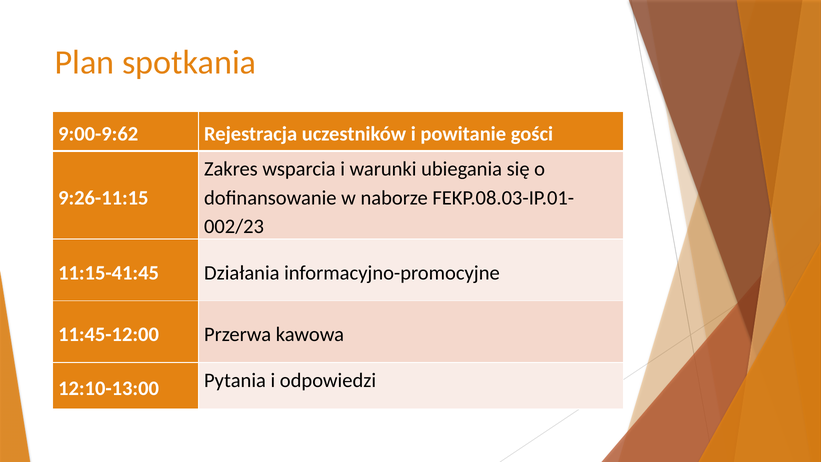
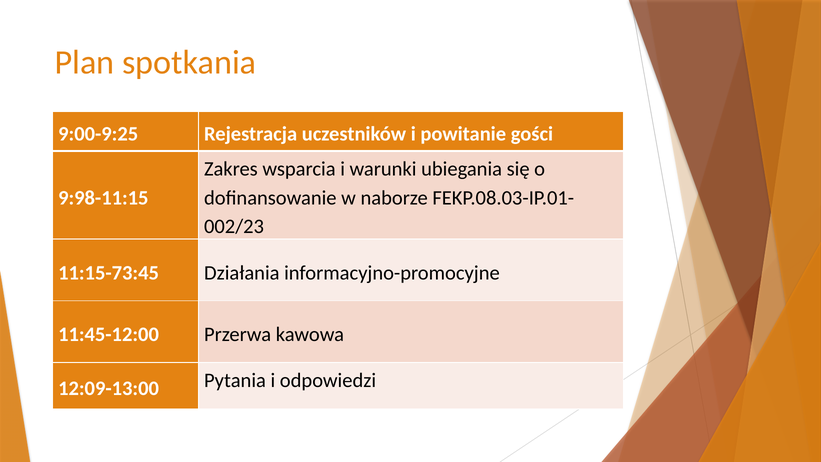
9:00-9:62: 9:00-9:62 -> 9:00-9:25 (98, 134)
9:26-11:15: 9:26-11:15 -> 9:98-11:15 (103, 198)
11:15-41:45: 11:15-41:45 -> 11:15-73:45 (109, 273)
12:10-13:00: 12:10-13:00 -> 12:09-13:00 (109, 389)
